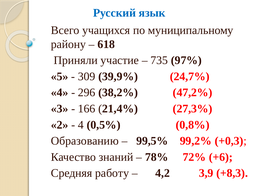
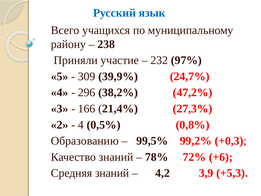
618: 618 -> 238 (106, 44)
735: 735 -> 232 (159, 60)
Средняя работу: работу -> знаний (112, 173)
+8,3: +8,3 -> +5,3 (232, 173)
